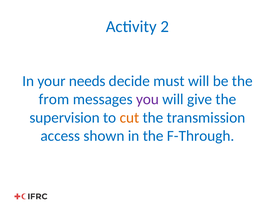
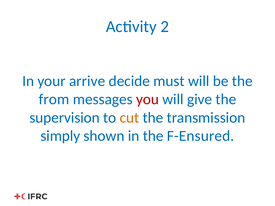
needs: needs -> arrive (87, 81)
you colour: purple -> red (147, 99)
access: access -> simply (60, 136)
F-Through: F-Through -> F-Ensured (201, 136)
